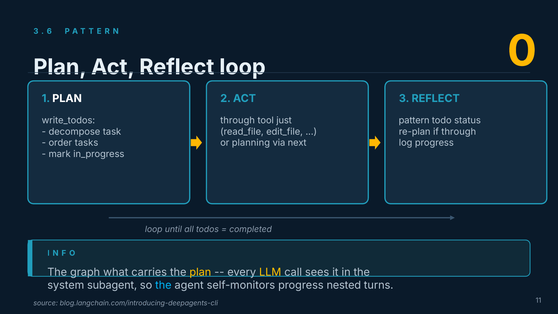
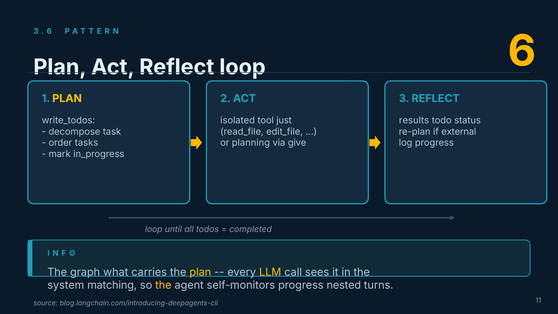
loop 0: 0 -> 6 (522, 51)
PLAN colour: white -> yellow (67, 98)
through: through -> isolated (238, 121)
pattern: pattern -> results (414, 121)
if through: through -> external (459, 132)
next: next -> give (297, 143)
subagent: subagent -> matching (112, 285)
the colour: light blue -> yellow (163, 285)
